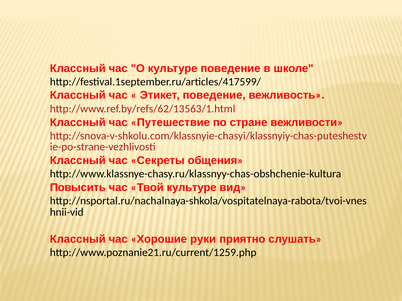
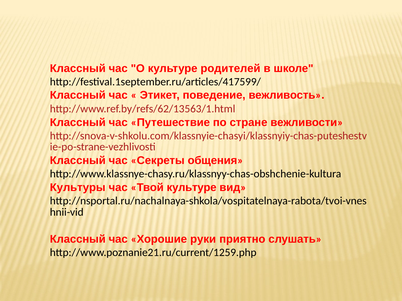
культуре поведение: поведение -> родителей (230, 69)
Повысить: Повысить -> Культуры (78, 188)
